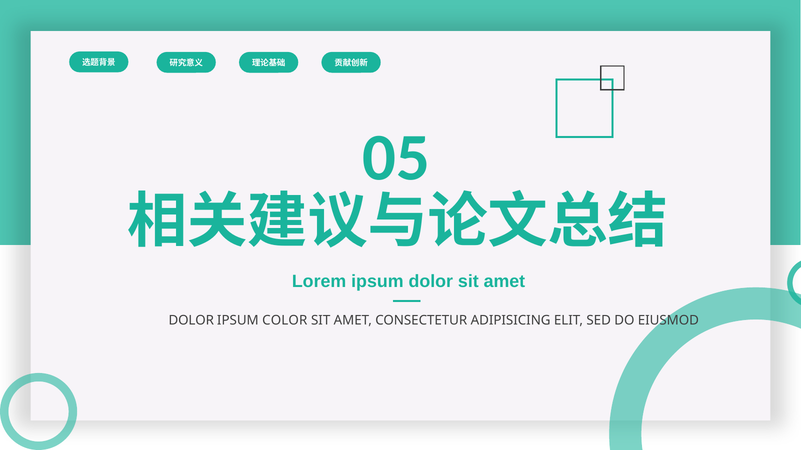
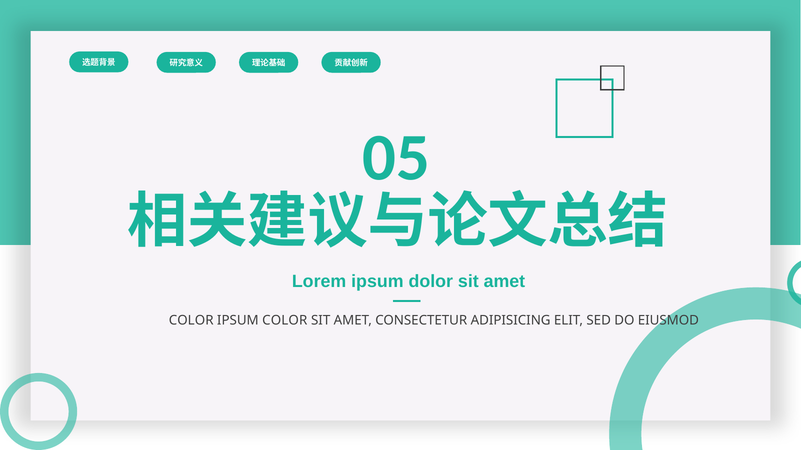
DOLOR: DOLOR -> COLOR (191, 321)
